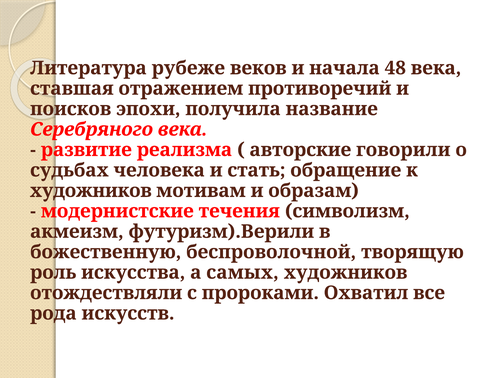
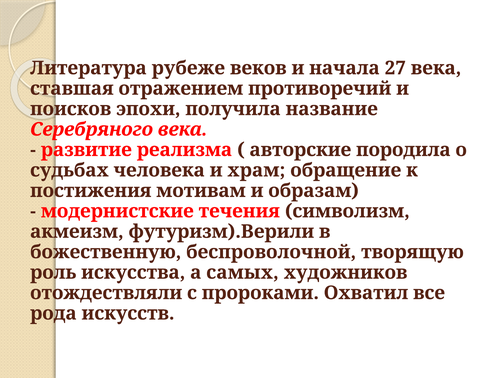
48: 48 -> 27 (395, 68)
говорили: говорили -> породила (403, 150)
стать: стать -> храм (256, 170)
художников: художников -> постижения (91, 190)
